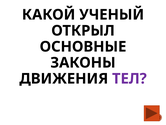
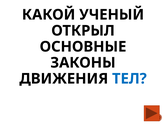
ТЕЛ colour: purple -> blue (129, 78)
